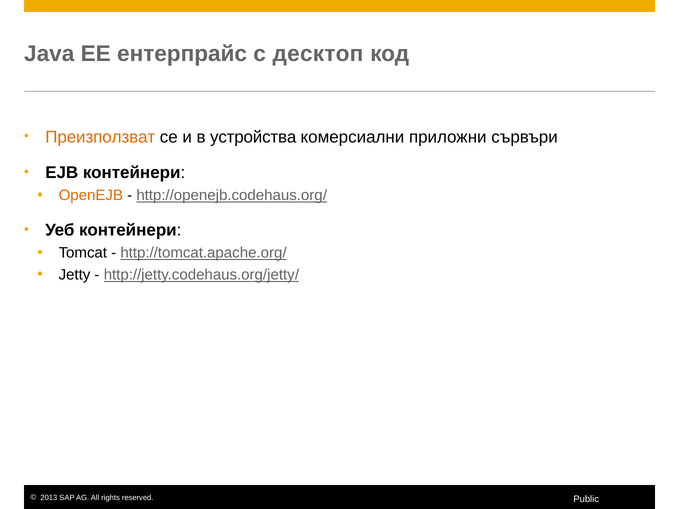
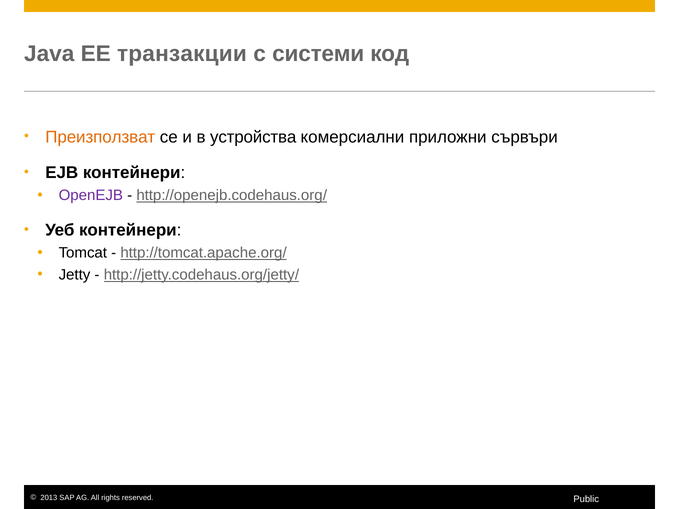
ентерпрайс: ентерпрайс -> транзакции (182, 54)
десктоп: десктоп -> системи (318, 54)
OpenEJB colour: orange -> purple (91, 196)
